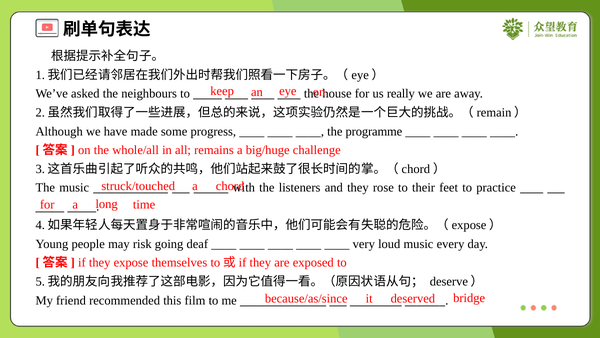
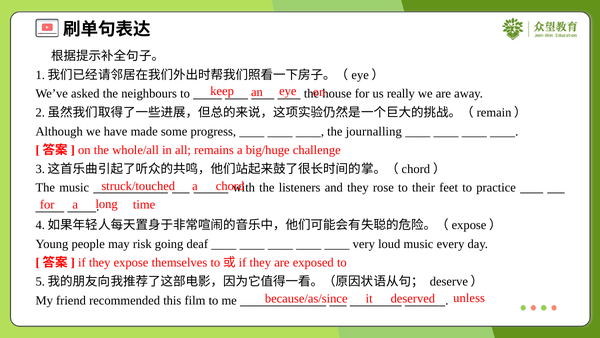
programme: programme -> journalling (374, 131)
bridge: bridge -> unless (469, 297)
